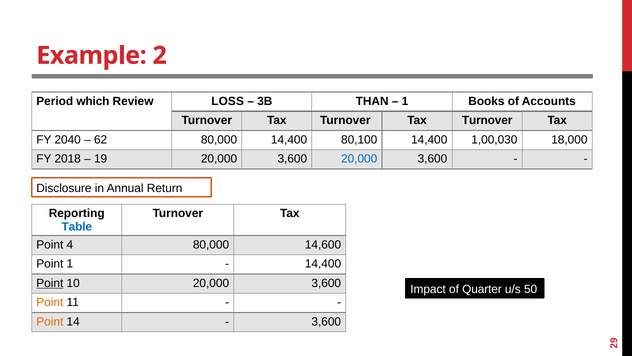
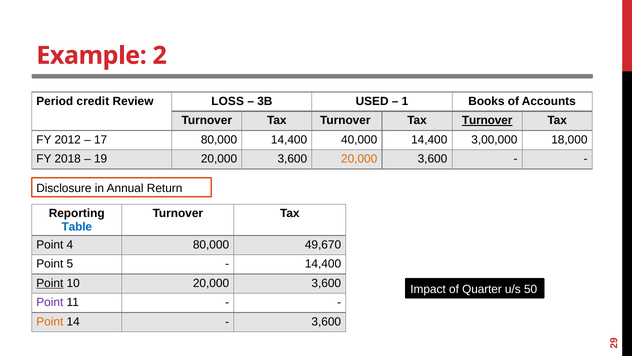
which: which -> credit (93, 101)
THAN: THAN -> USED (372, 101)
Turnover underline: none -> present (487, 120)
2040: 2040 -> 2012 (68, 140)
62: 62 -> 17 (101, 140)
80,100: 80,100 -> 40,000 (359, 140)
1,00,030: 1,00,030 -> 3,00,000 (494, 140)
20,000 colour: blue -> orange (359, 159)
14,600: 14,600 -> 49,670 (323, 244)
Point 1: 1 -> 5 (70, 264)
Point colour: orange -> purple (50, 302)
